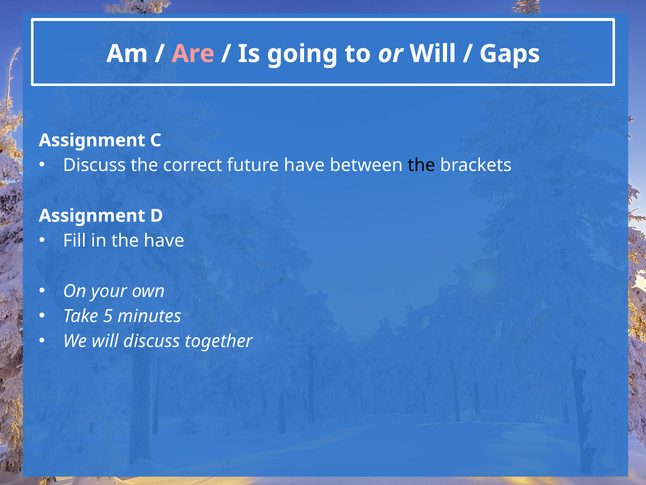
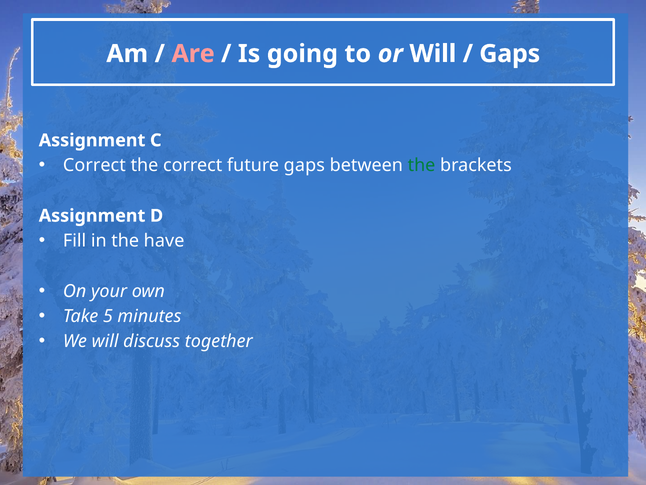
Discuss: Discuss -> Correct (94, 165)
future have: have -> gaps (304, 165)
the colour: black -> green (422, 165)
